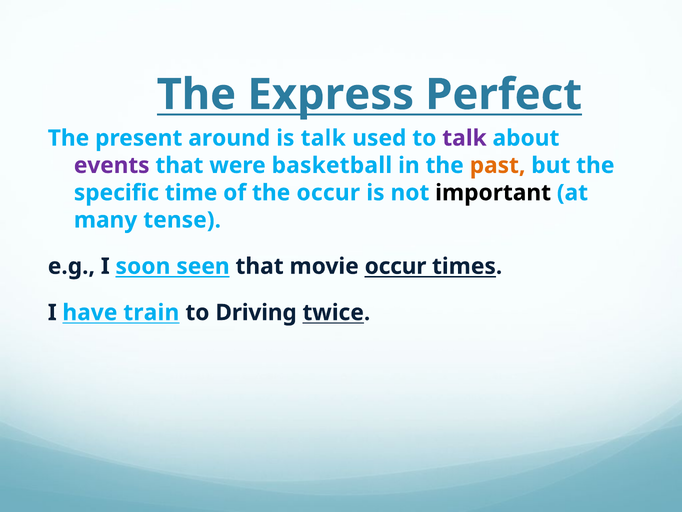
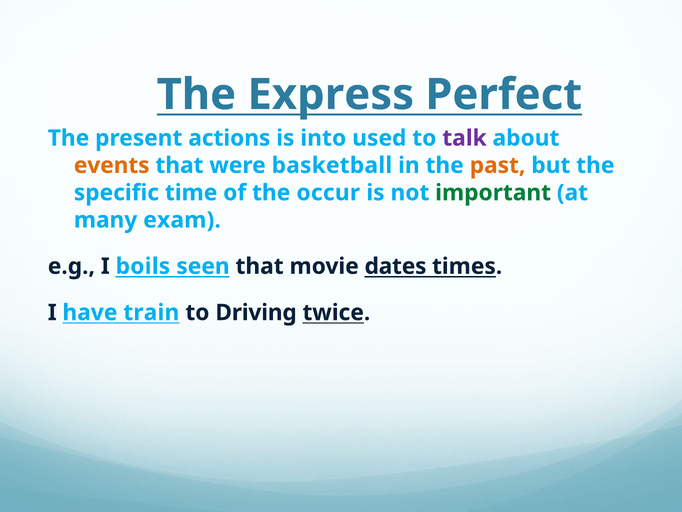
around: around -> actions (229, 138)
is talk: talk -> into (323, 138)
events colour: purple -> orange (112, 165)
important colour: black -> green (493, 193)
tense: tense -> exam (182, 220)
soon: soon -> boils (143, 266)
movie occur: occur -> dates (396, 266)
